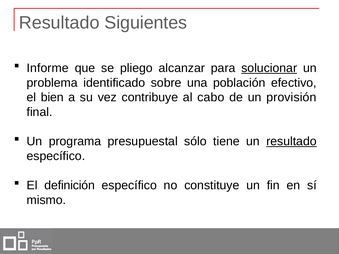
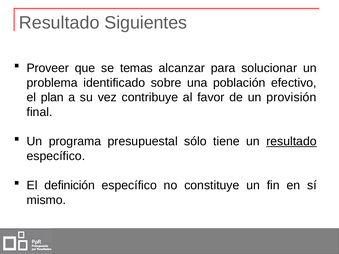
Informe: Informe -> Proveer (48, 68)
pliego: pliego -> temas (136, 68)
solucionar underline: present -> none (269, 68)
bien: bien -> plan (52, 97)
cabo: cabo -> favor (211, 97)
